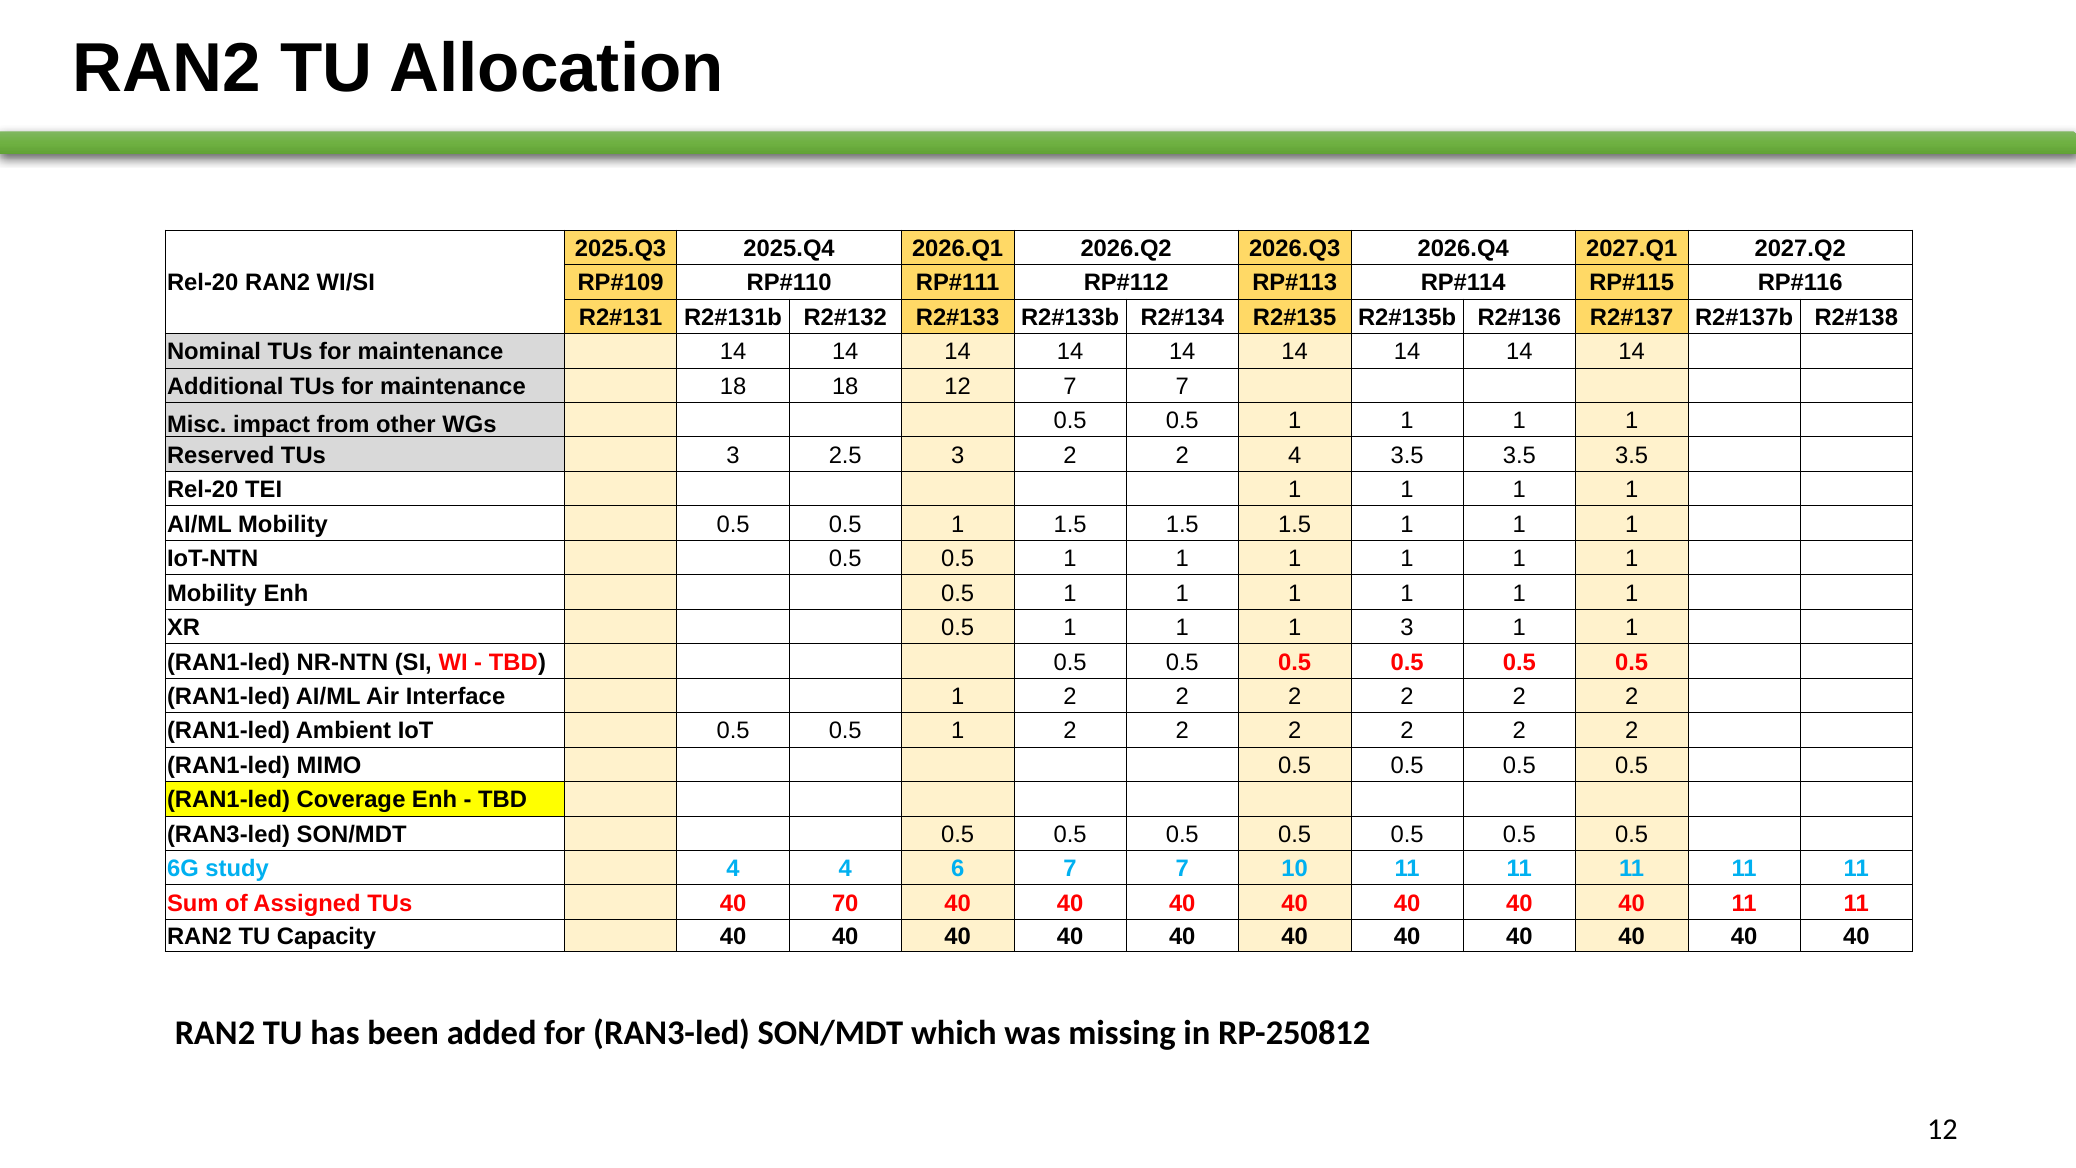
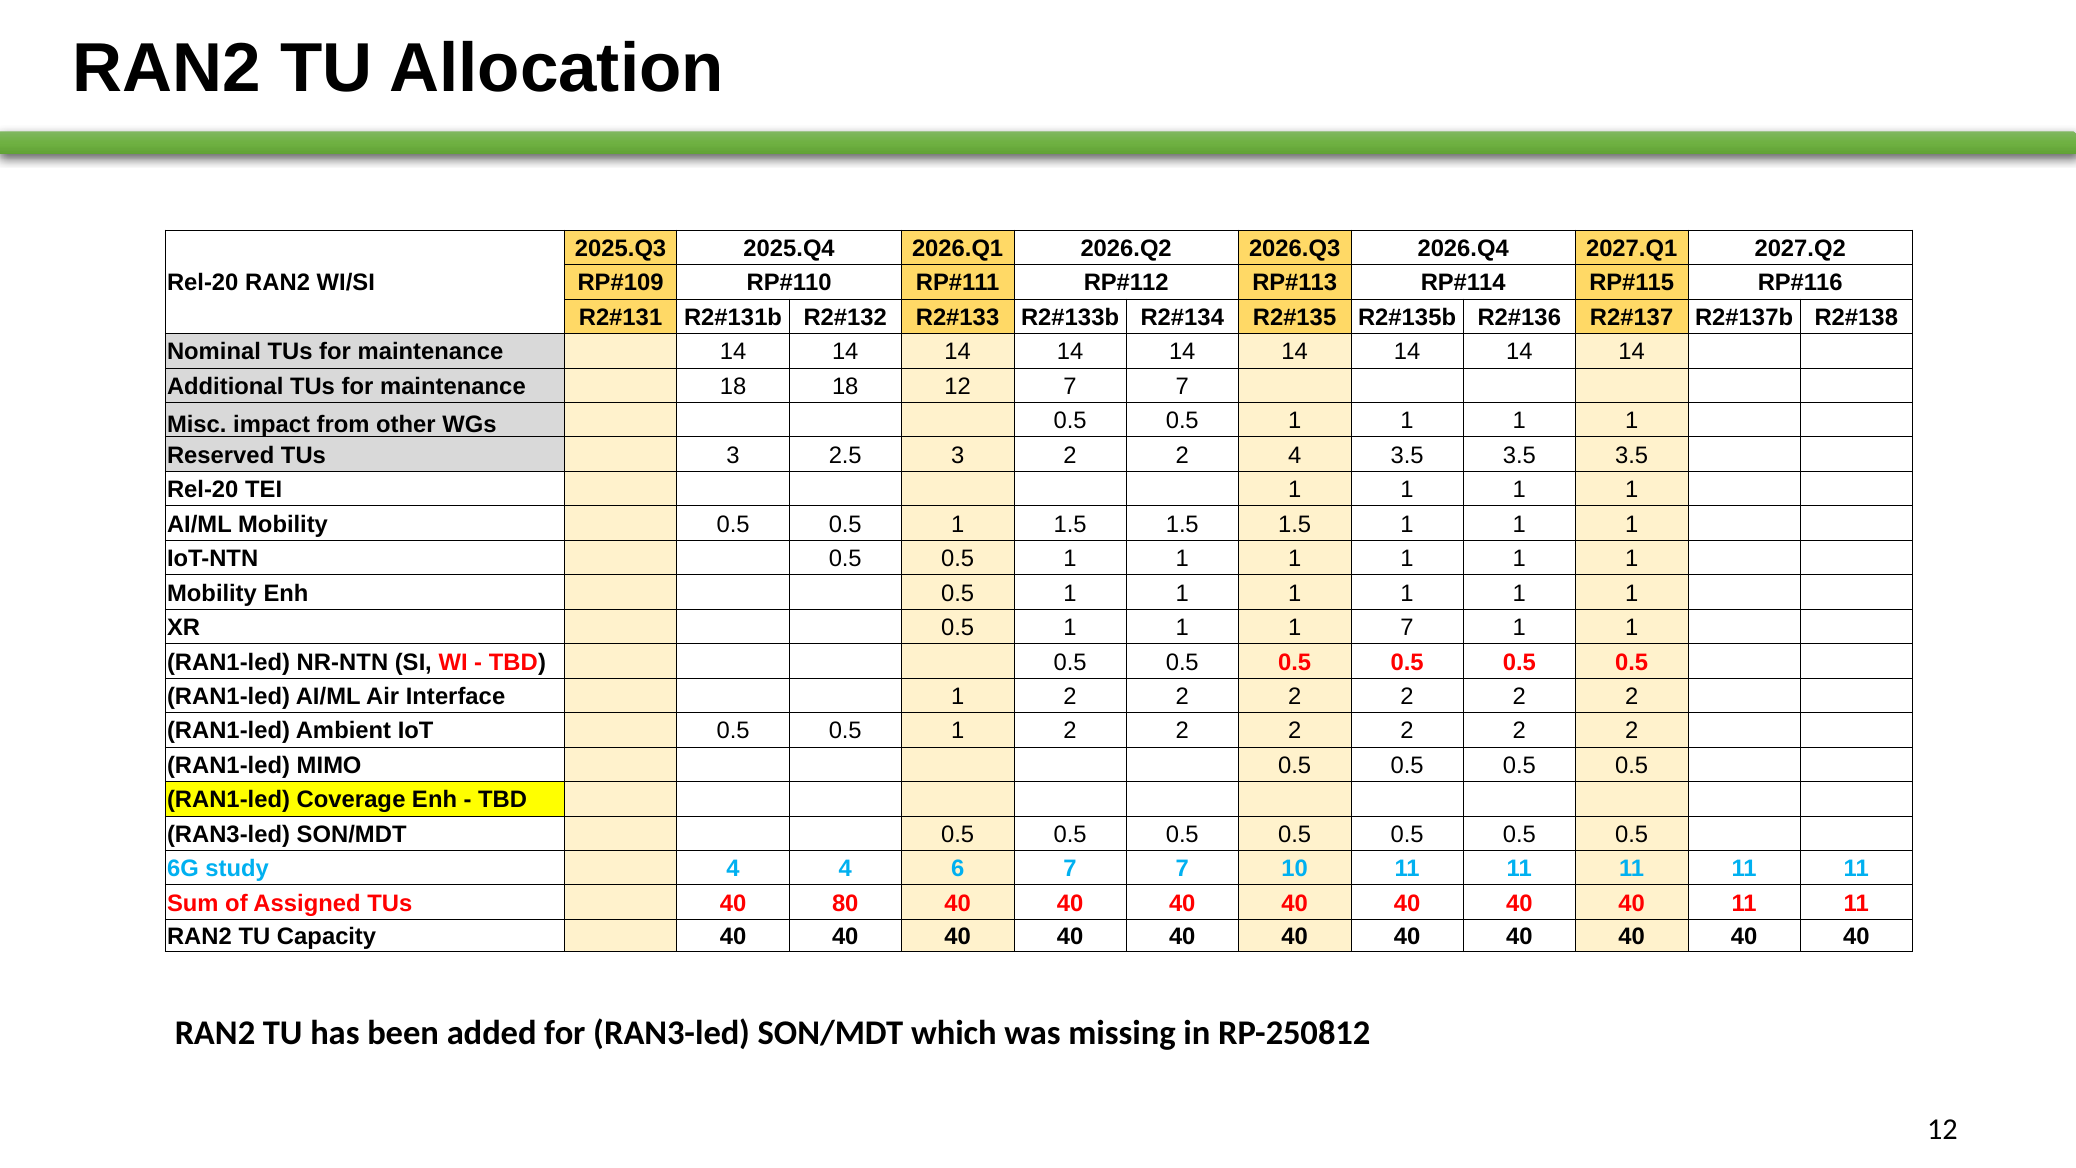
1 3: 3 -> 7 (1407, 628)
70: 70 -> 80 (845, 903)
